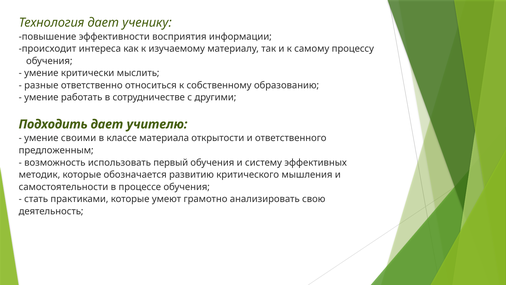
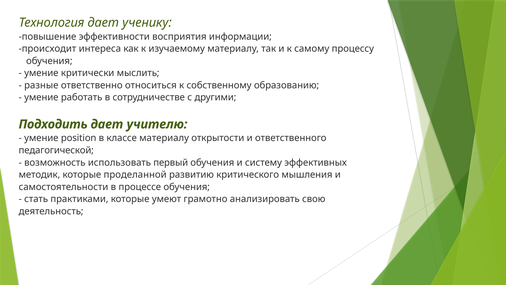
своими: своими -> position (79, 138)
классе материала: материала -> материалу (164, 138)
предложенным: предложенным -> педагогической (56, 150)
обозначается: обозначается -> проделанной (135, 175)
